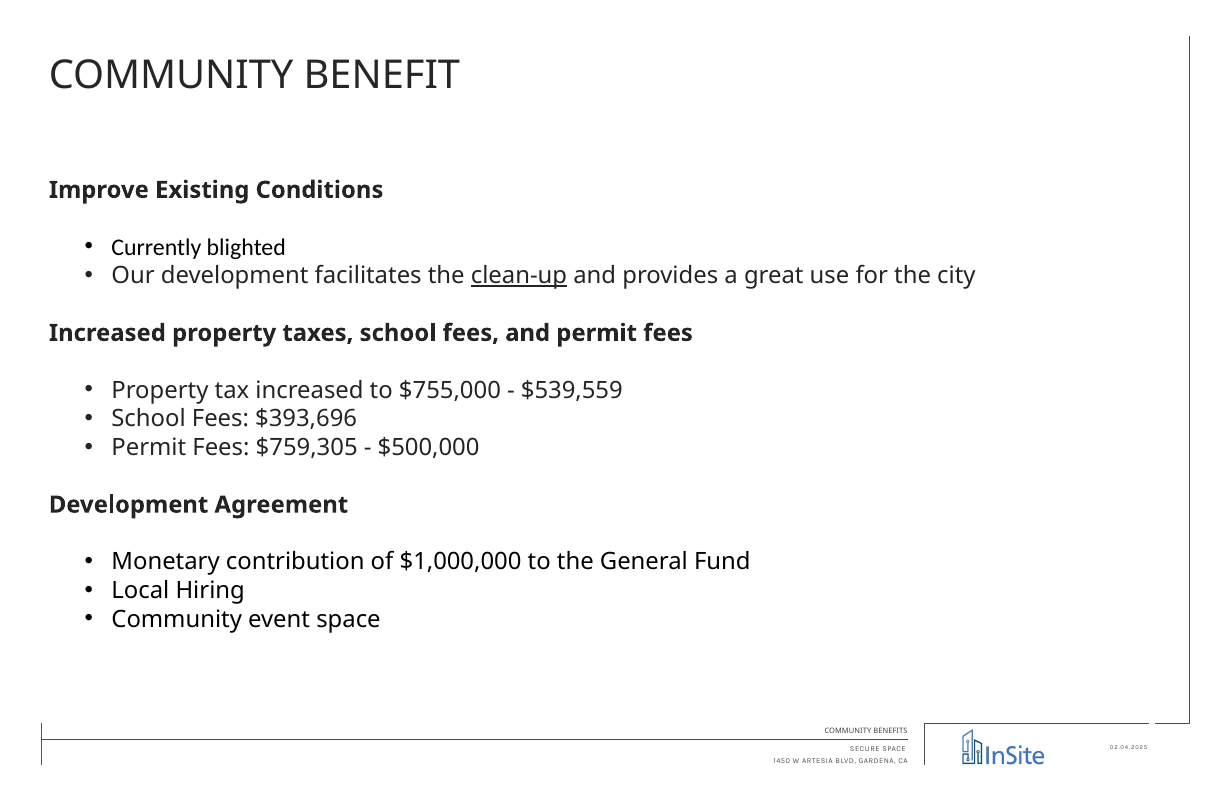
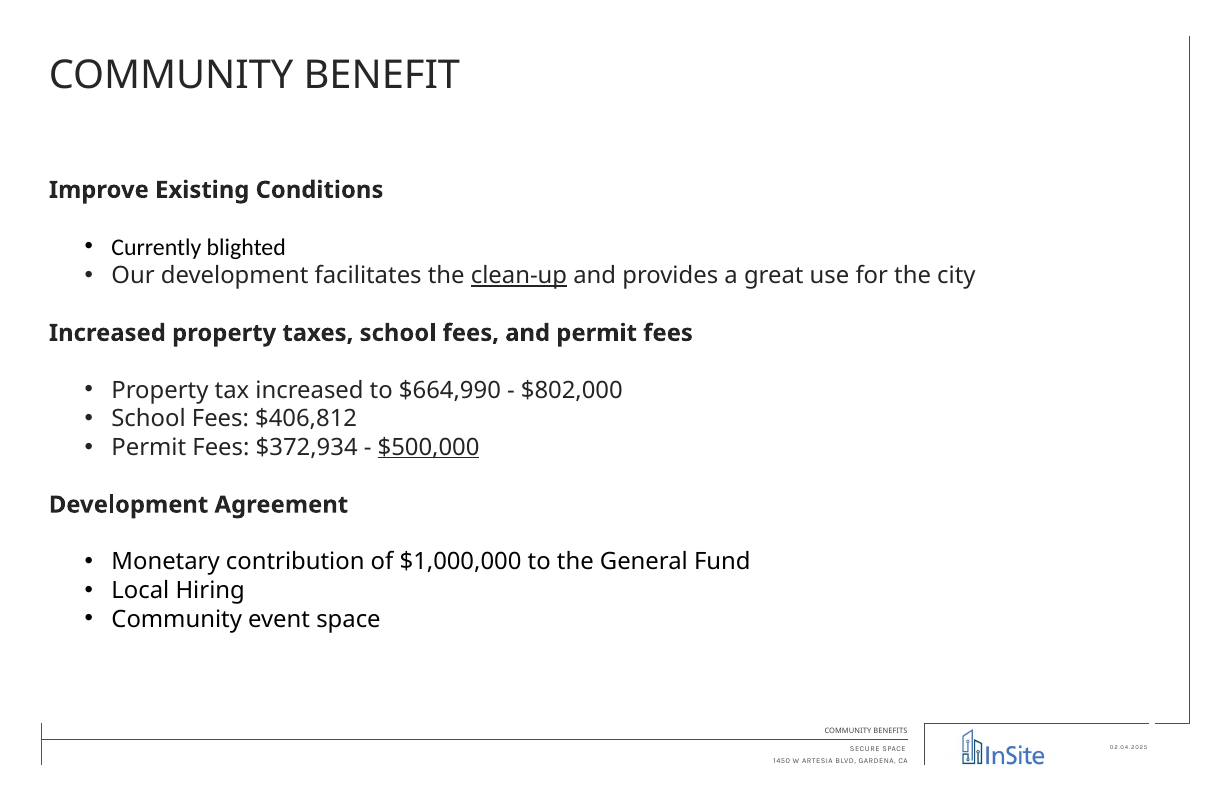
$755,000: $755,000 -> $664,990 (450, 391)
$539,559: $539,559 -> $802,000 (572, 391)
$393,696: $393,696 -> $406,812 (306, 419)
$759,305: $759,305 -> $372,934 (307, 448)
$500,000 underline: none -> present (429, 448)
